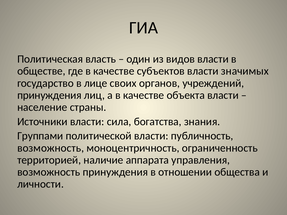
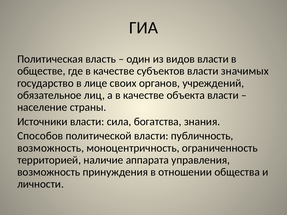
принуждения: принуждения -> обязательное (49, 95)
Группами: Группами -> Способов (40, 136)
